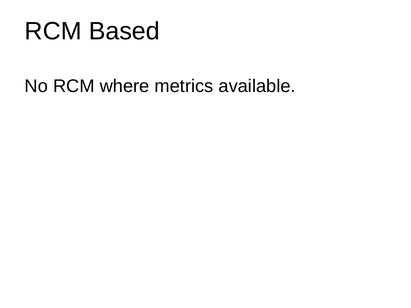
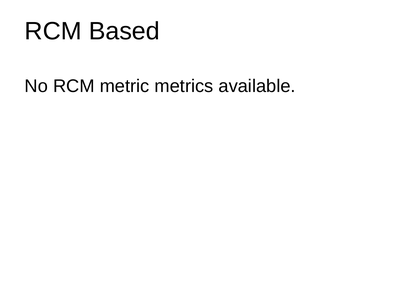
where: where -> metric (125, 86)
